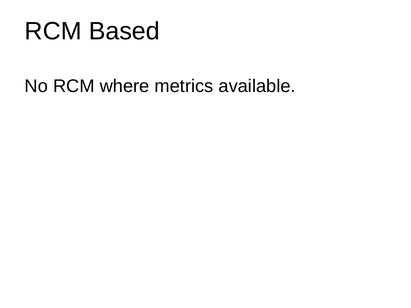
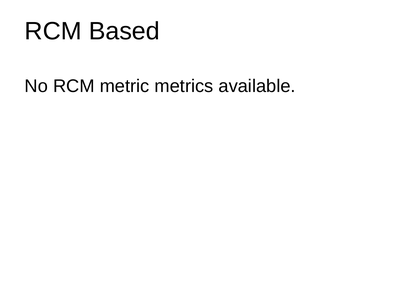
where: where -> metric (125, 86)
